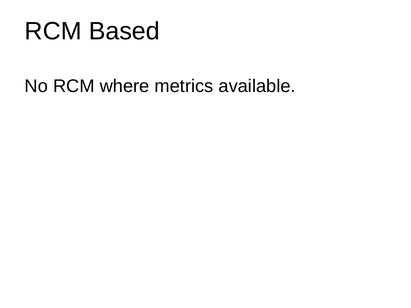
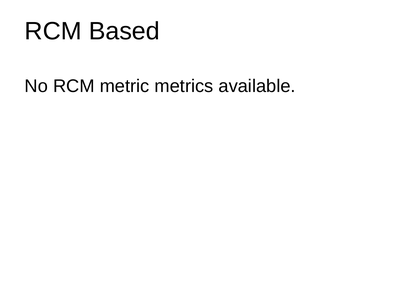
where: where -> metric (125, 86)
